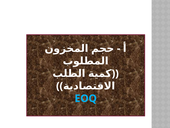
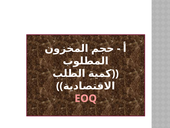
EOQ colour: light blue -> pink (86, 98)
